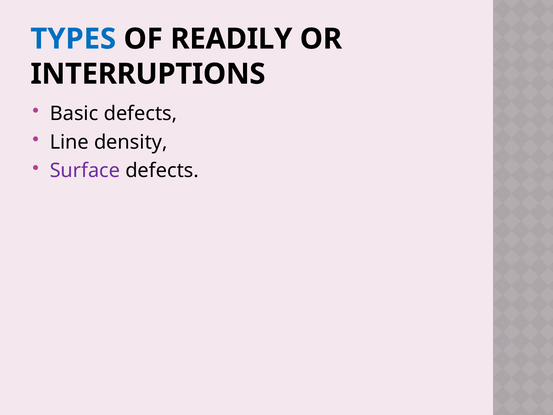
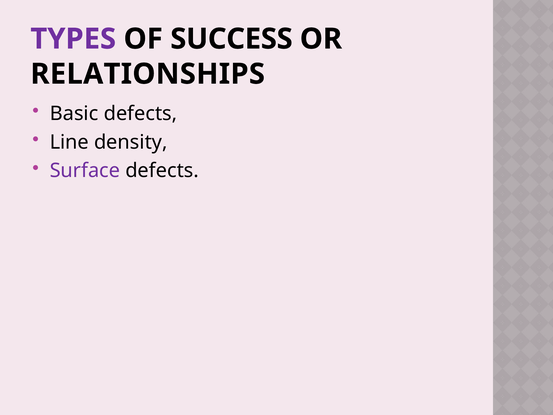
TYPES colour: blue -> purple (73, 39)
READILY: READILY -> SUCCESS (231, 39)
INTERRUPTIONS: INTERRUPTIONS -> RELATIONSHIPS (148, 74)
